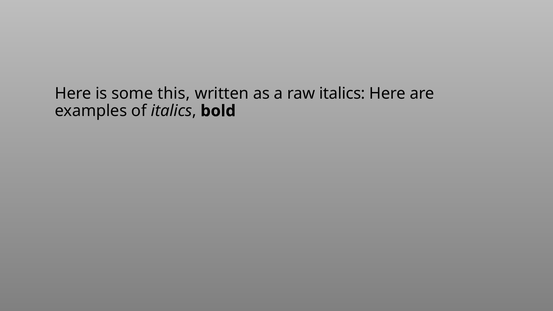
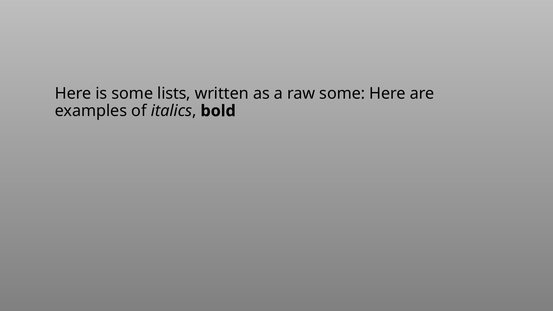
this: this -> lists (174, 93)
raw italics: italics -> some (342, 93)
